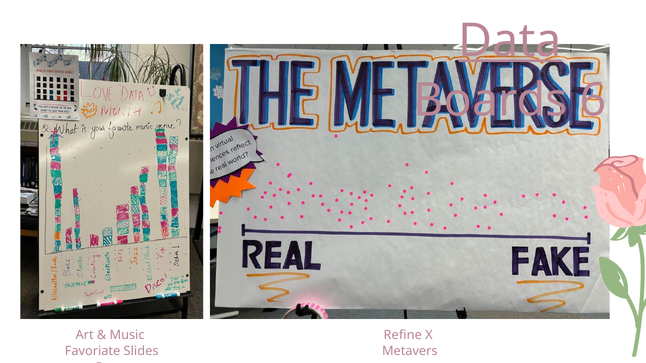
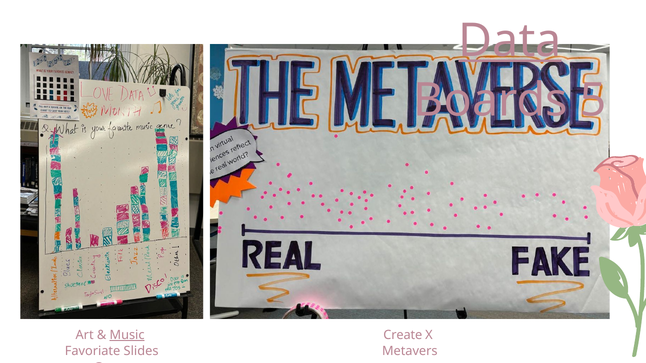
6: 6 -> 5 (593, 100)
Music underline: none -> present (127, 335)
Refine: Refine -> Create (403, 335)
